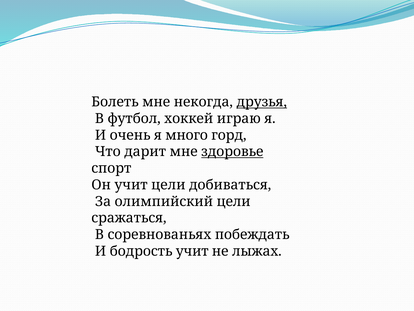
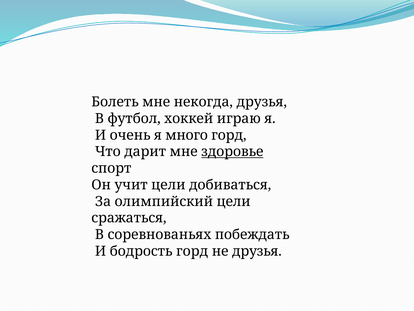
друзья underline: present -> none (262, 102)
бодрость учит: учит -> горд (192, 251)
не лыжах: лыжах -> друзья (257, 251)
